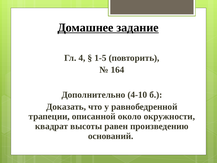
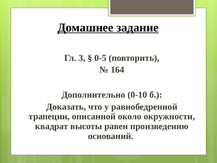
4: 4 -> 3 (82, 58)
1-5: 1-5 -> 0-5 (100, 58)
4-10: 4-10 -> 0-10 (137, 95)
